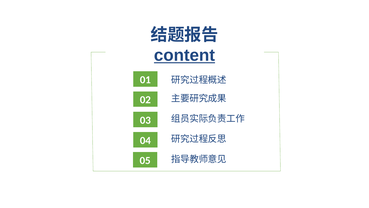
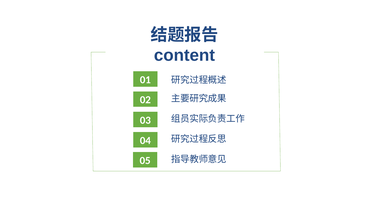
content underline: present -> none (184, 55)
